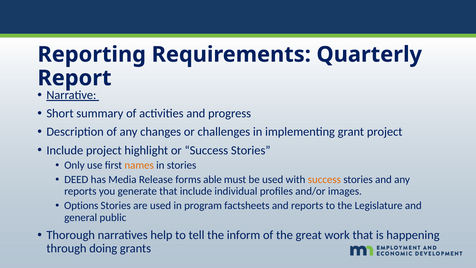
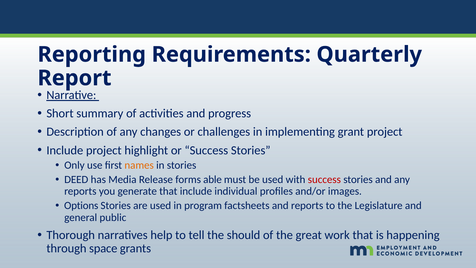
success colour: orange -> red (324, 179)
inform: inform -> should (244, 235)
doing: doing -> space (103, 248)
